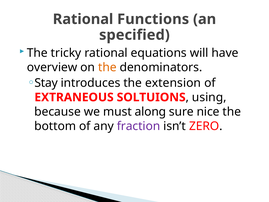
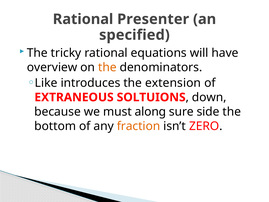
Functions: Functions -> Presenter (153, 19)
Stay: Stay -> Like (46, 83)
using: using -> down (209, 97)
nice: nice -> side (208, 112)
fraction colour: purple -> orange (139, 126)
